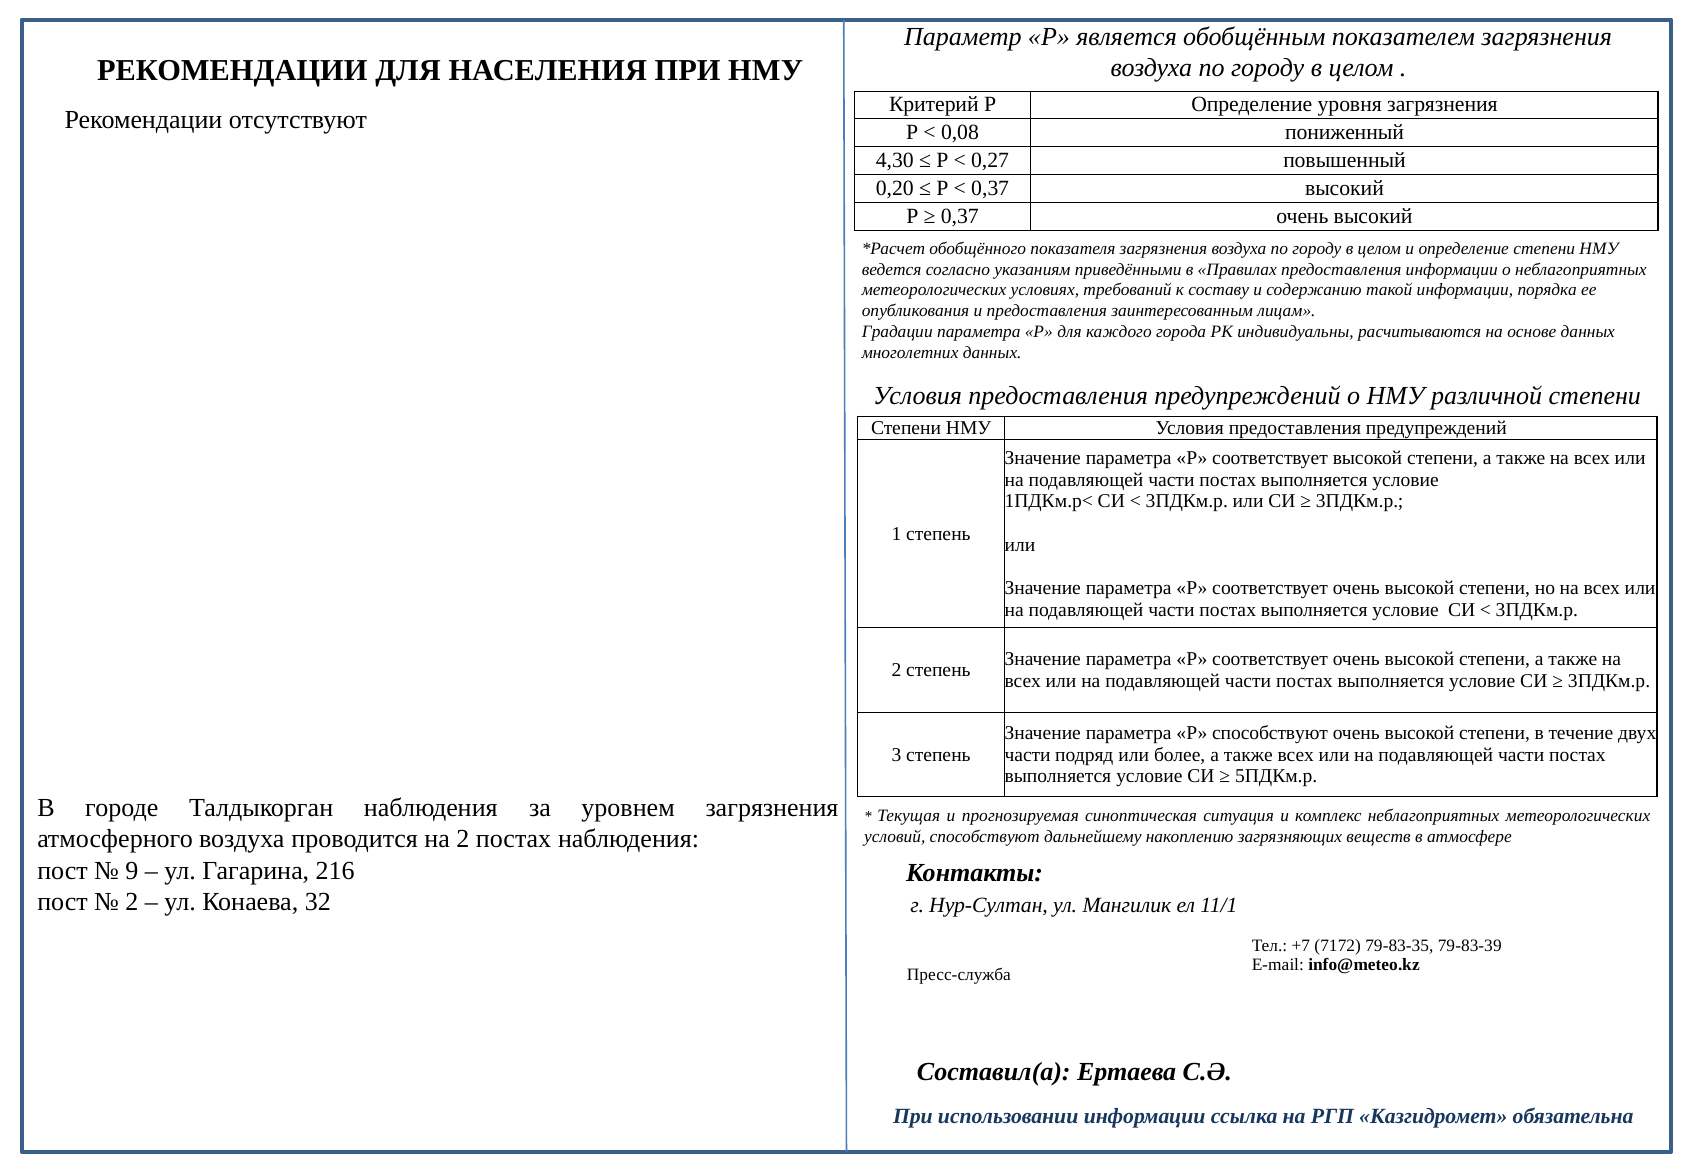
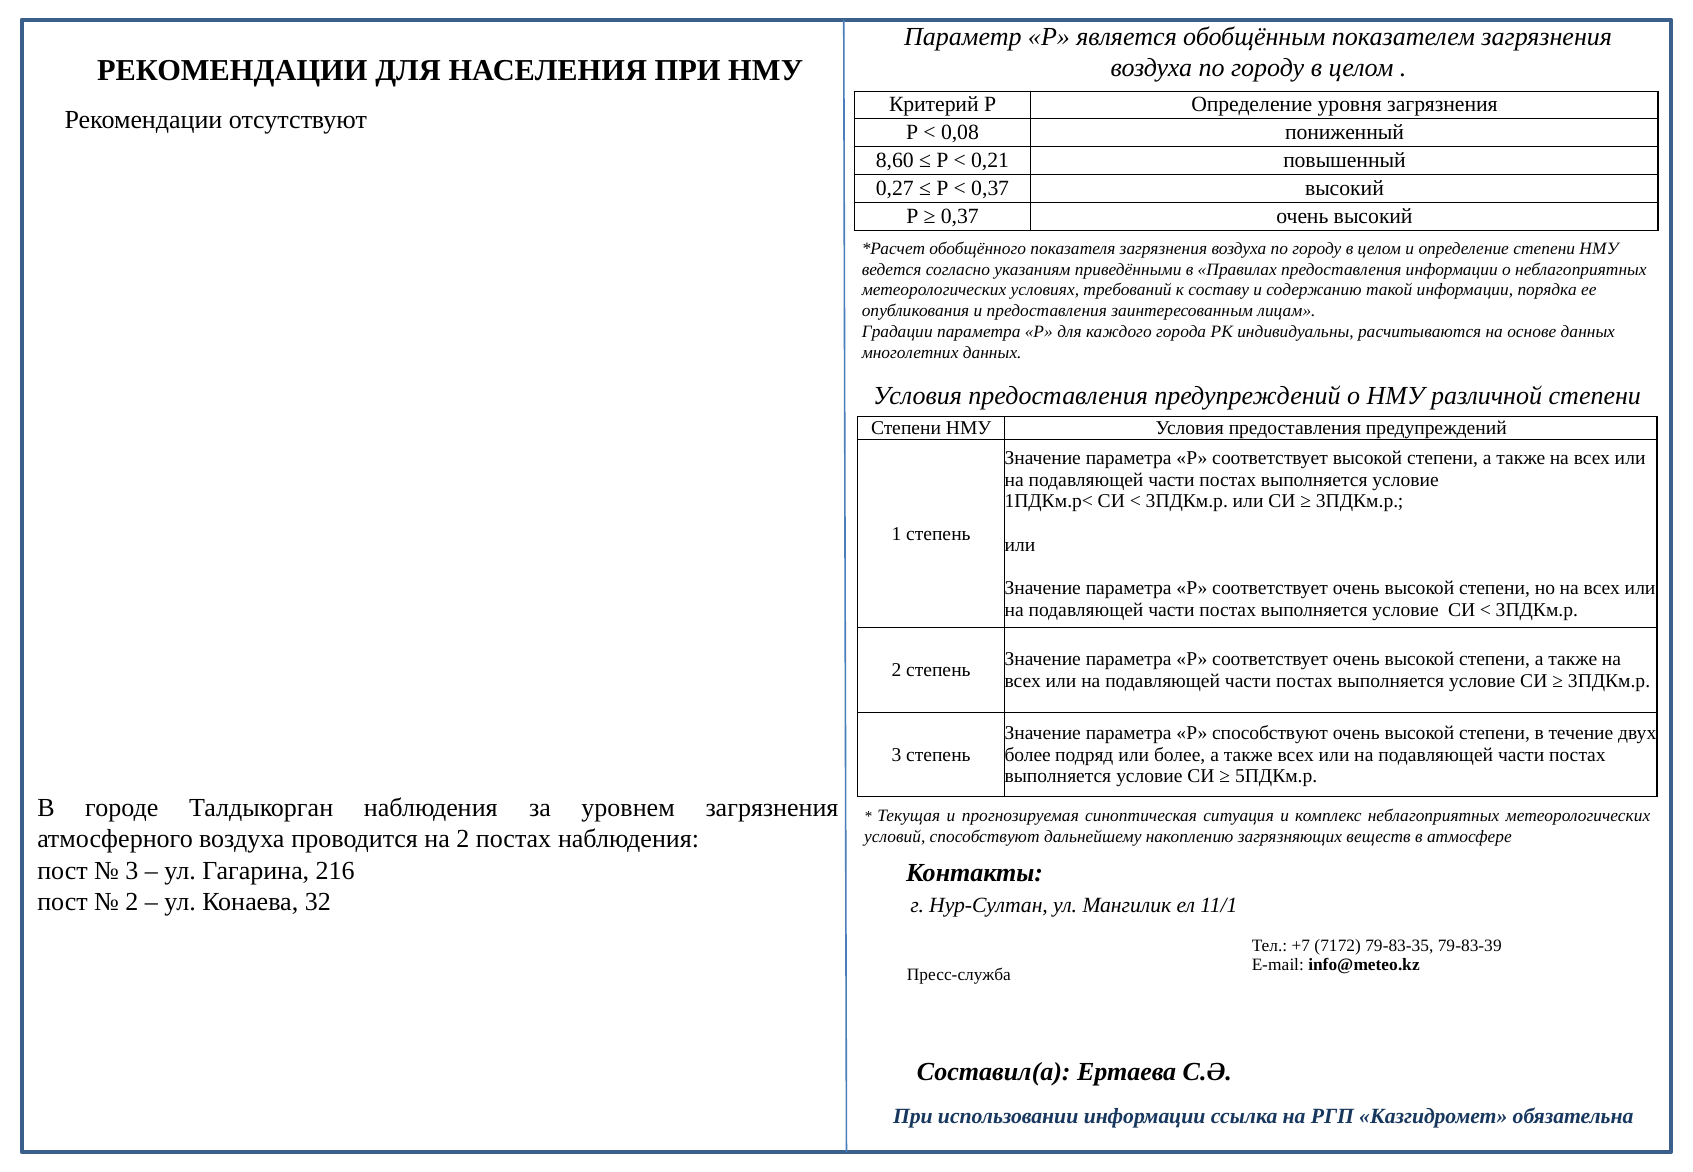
4,30: 4,30 -> 8,60 (895, 161)
0,27: 0,27 -> 0,21 (990, 161)
0,20: 0,20 -> 0,27 (895, 189)
части: части -> более (1028, 755)
9: 9 -> 3 (132, 871)
